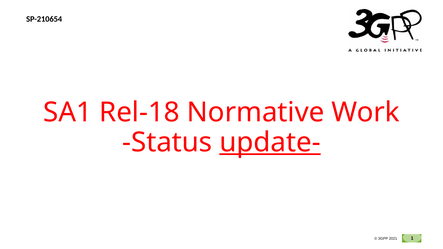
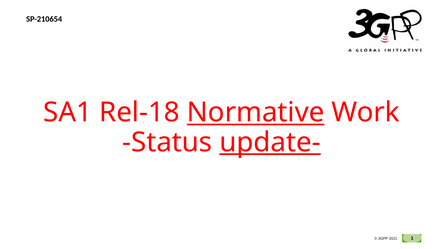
Normative underline: none -> present (256, 113)
